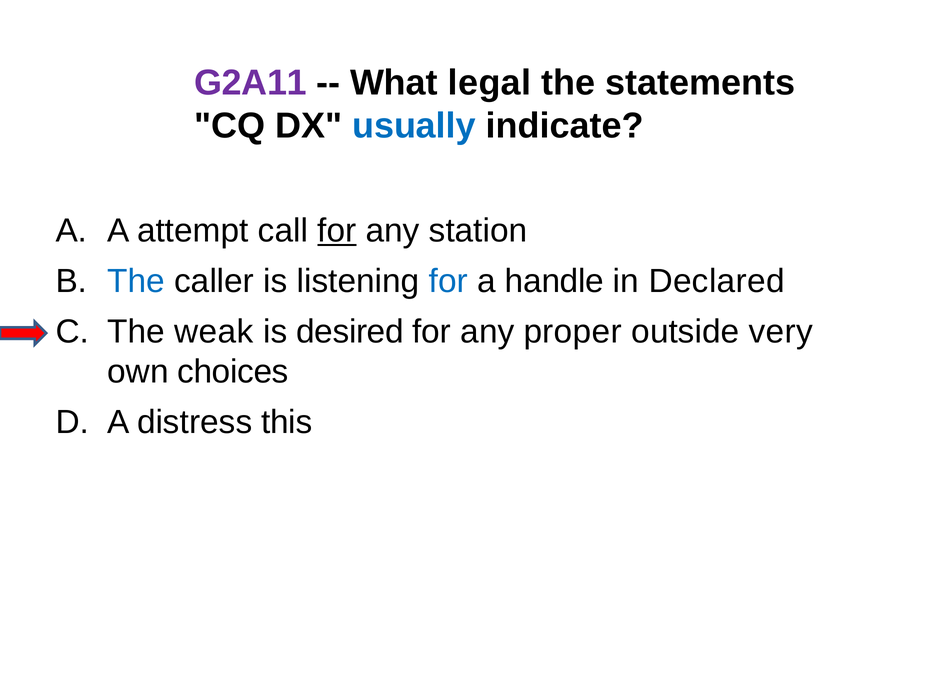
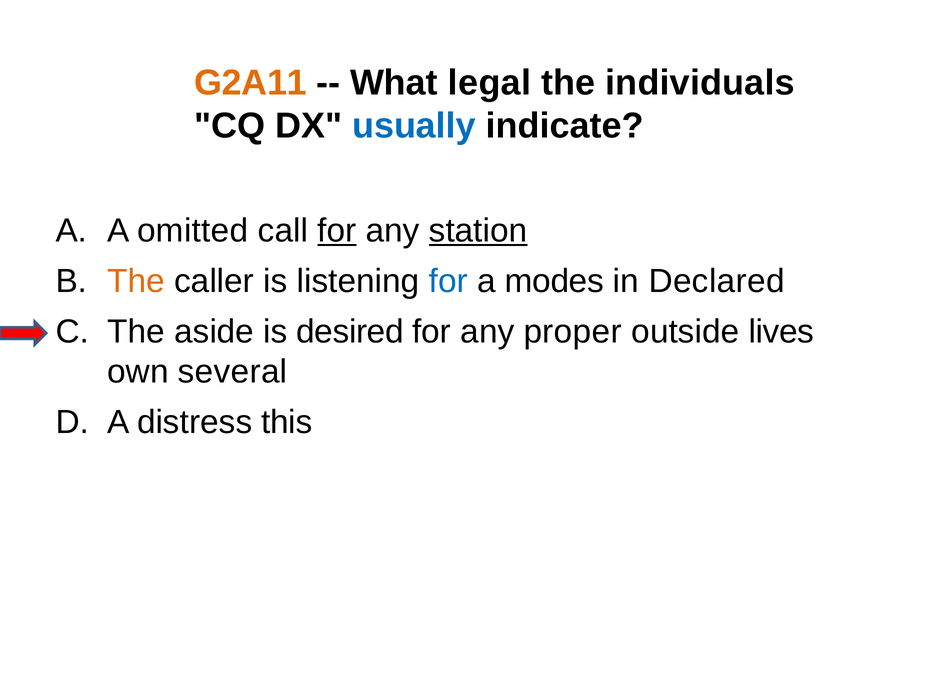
G2A11 colour: purple -> orange (250, 83)
statements: statements -> individuals (700, 83)
attempt: attempt -> omitted (193, 231)
station underline: none -> present (478, 231)
The colour: blue -> orange (136, 281)
handle: handle -> modes (554, 281)
weak: weak -> aside (214, 331)
very: very -> lives (781, 331)
choices: choices -> several (233, 372)
